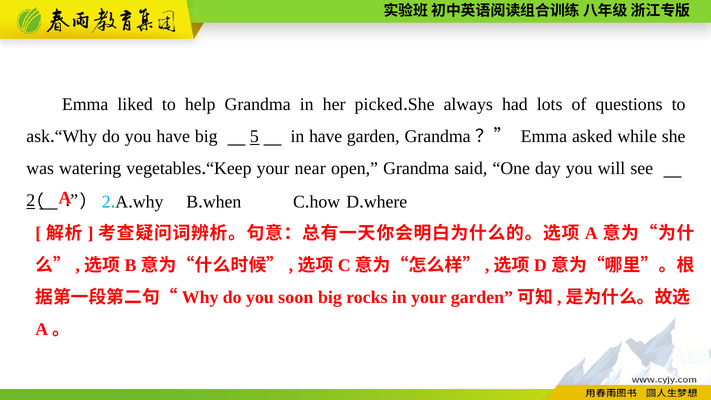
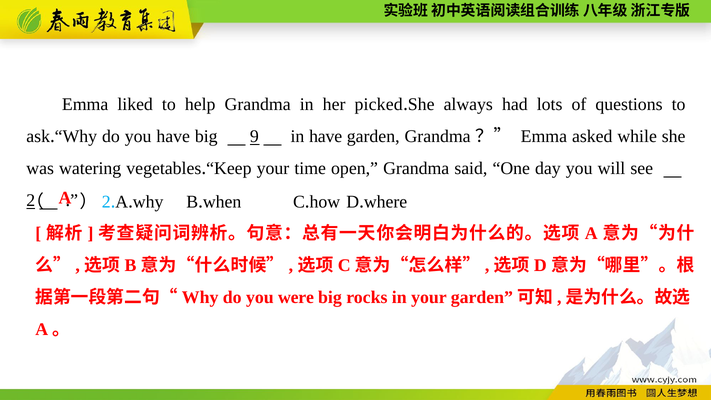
5: 5 -> 9 (254, 136)
near: near -> time (310, 168)
soon: soon -> were (296, 298)
